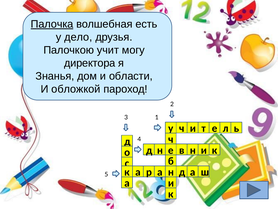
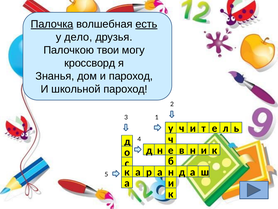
есть underline: none -> present (146, 24)
учит: учит -> твои (108, 50)
директора: директора -> кроссворд (90, 63)
и области: области -> пароход (131, 76)
обложкой: обложкой -> школьной (76, 89)
